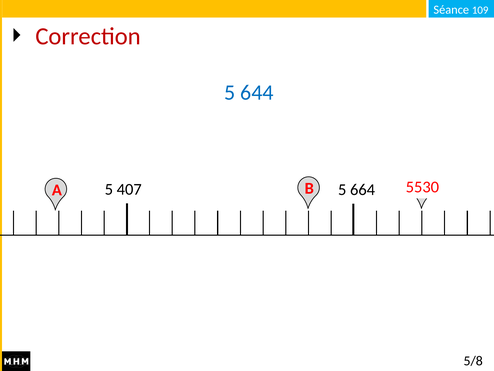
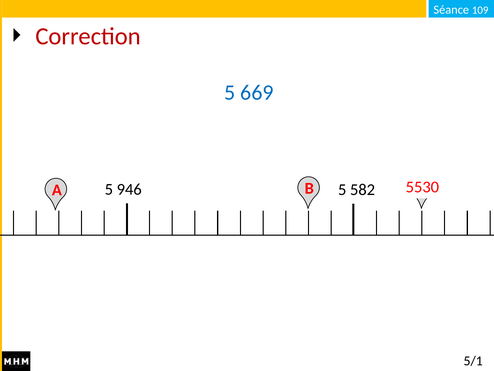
644: 644 -> 669 (257, 93)
407: 407 -> 946 (129, 189)
664: 664 -> 582 (363, 190)
5/8: 5/8 -> 5/1 (473, 360)
